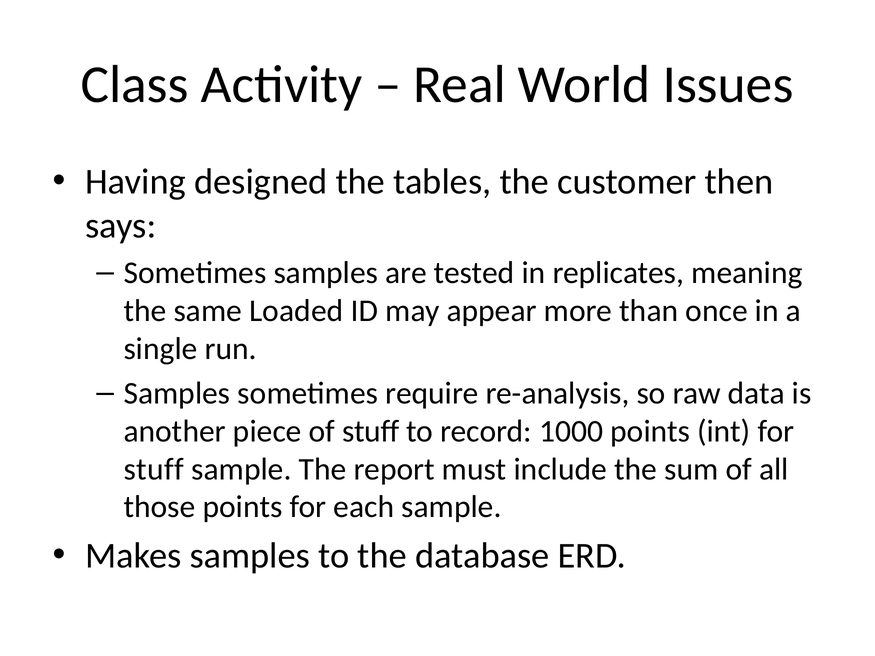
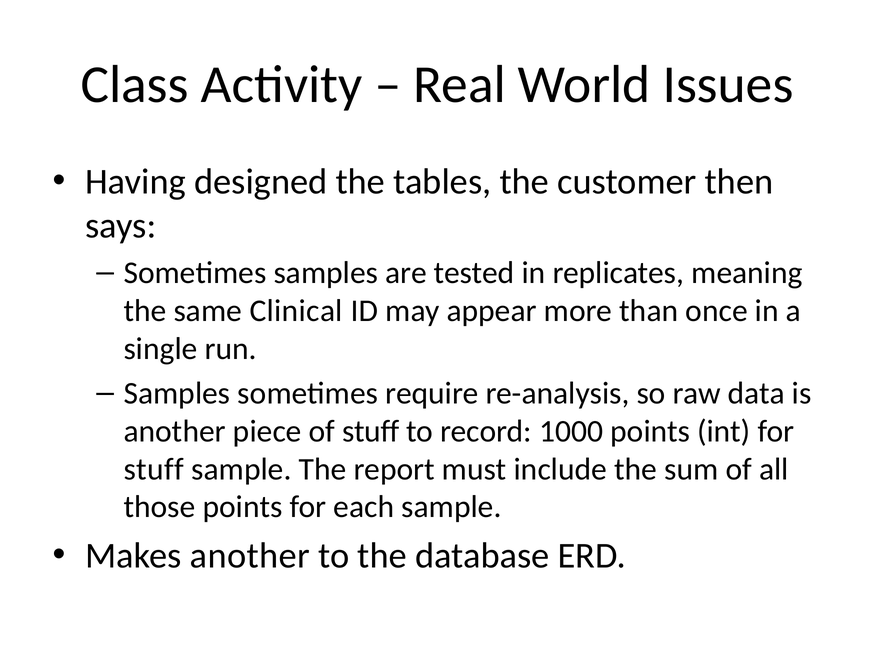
Loaded: Loaded -> Clinical (296, 311)
Makes samples: samples -> another (250, 556)
